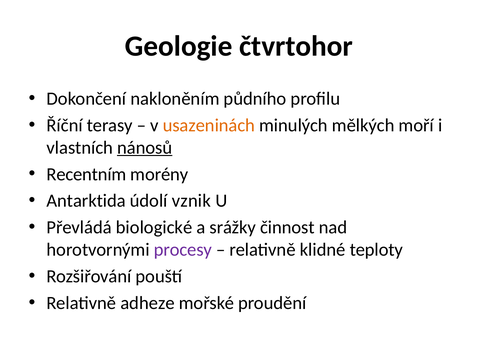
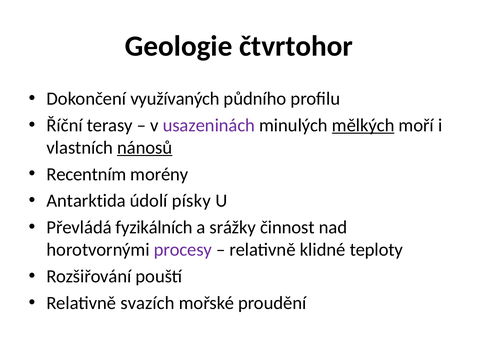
nakloněním: nakloněním -> využívaných (175, 98)
usazeninách colour: orange -> purple (209, 125)
mělkých underline: none -> present (363, 125)
vznik: vznik -> písky (191, 201)
biologické: biologické -> fyzikálních (154, 227)
adheze: adheze -> svazích (147, 303)
